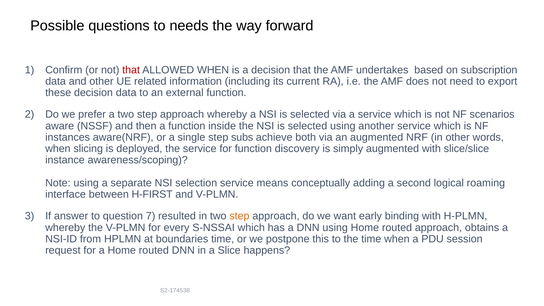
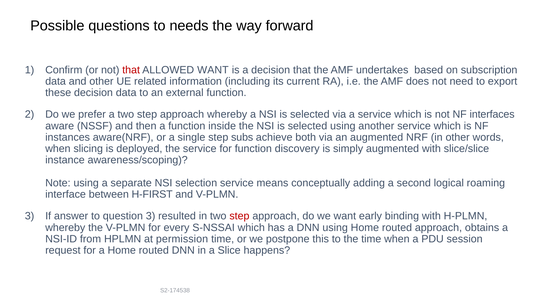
ALLOWED WHEN: WHEN -> WANT (213, 70)
scenarios: scenarios -> interfaces (492, 114)
question 7: 7 -> 3 (151, 216)
step colour: orange -> red (239, 216)
boundaries: boundaries -> permission (182, 239)
